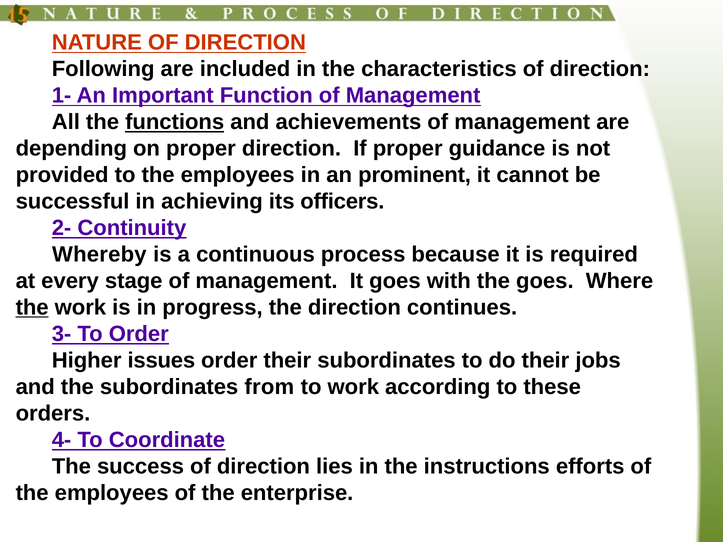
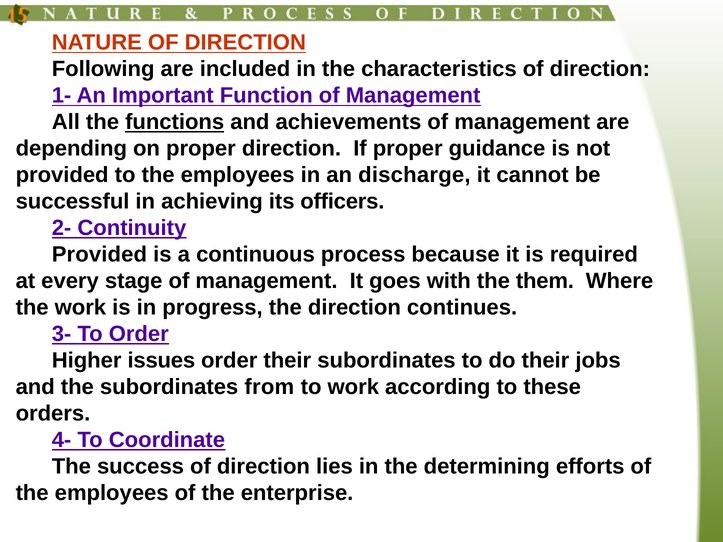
prominent: prominent -> discharge (414, 175)
Whereby: Whereby -> Provided (99, 255)
the goes: goes -> them (545, 281)
the underline: present -> none (32, 308)
instructions: instructions -> determining (487, 467)
